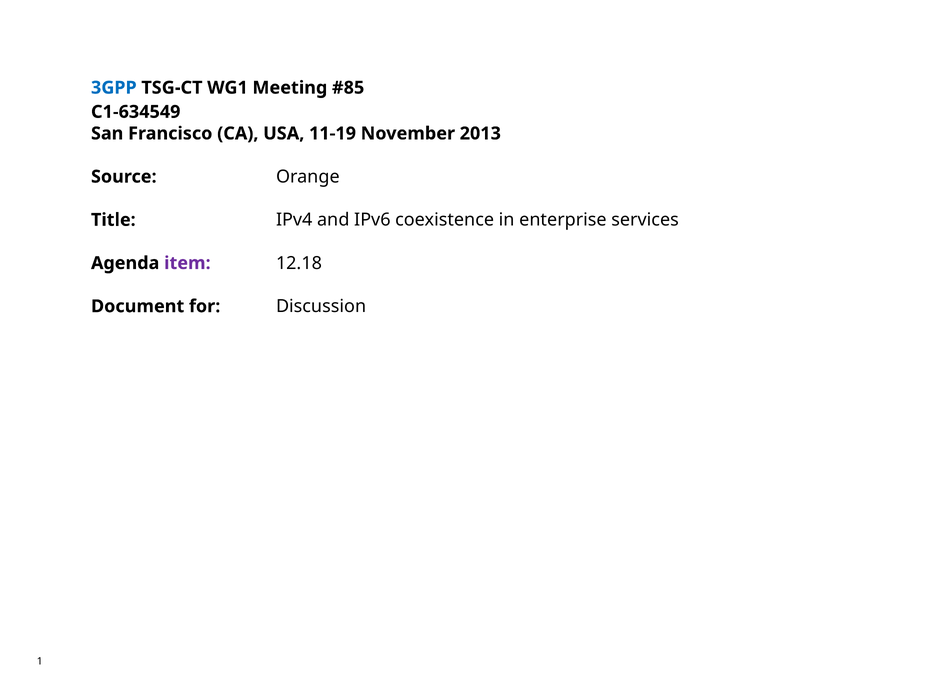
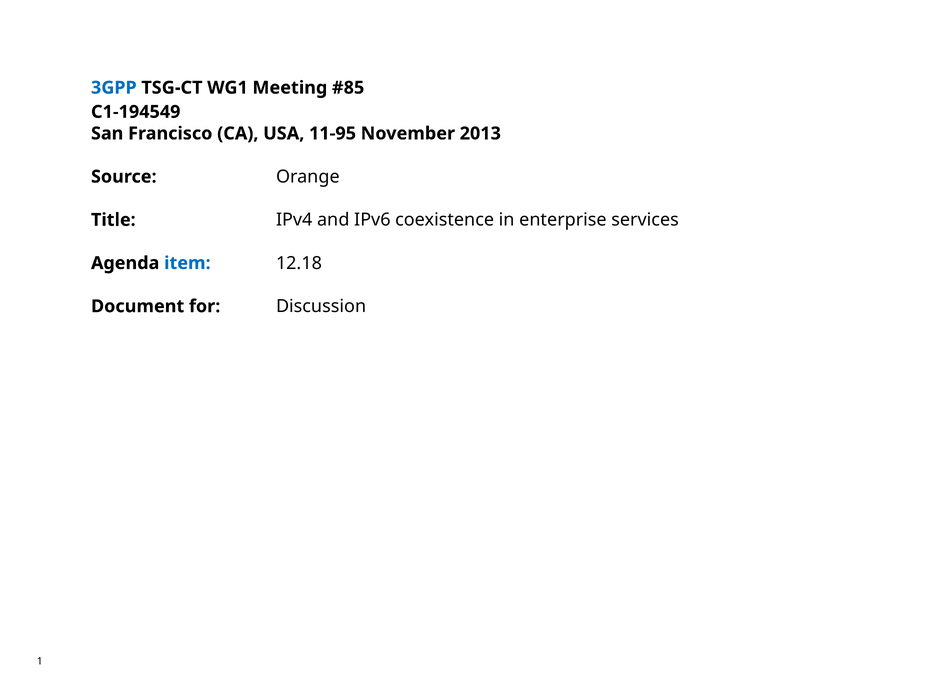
C1-634549: C1-634549 -> C1-194549 (136, 112)
11-19: 11-19 -> 11-95 (333, 133)
item colour: purple -> blue (187, 263)
